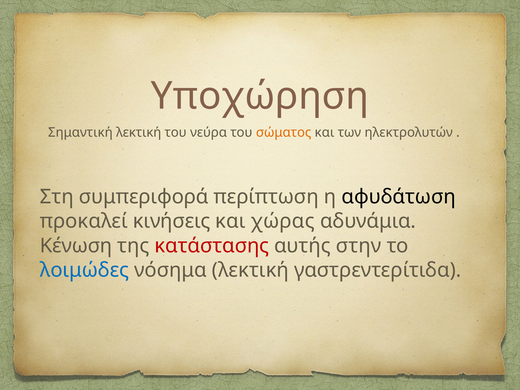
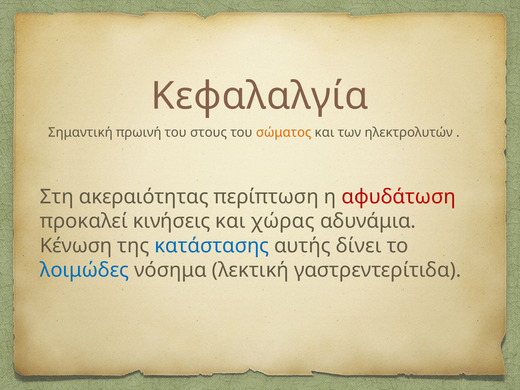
Υποχώρηση: Υποχώρηση -> Κεφαλαλγία (260, 96)
Σημαντική λεκτική: λεκτική -> πρωινή (139, 132)
νεύρα: νεύρα -> στους (209, 132)
συμπεριφορά: συμπεριφορά -> ακεραιότητας (144, 197)
αφυδάτωση colour: black -> red (399, 197)
κατάστασης colour: red -> blue (212, 246)
στην: στην -> δίνει (359, 246)
